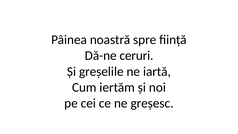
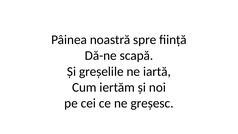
ceruri: ceruri -> scapă (136, 56)
